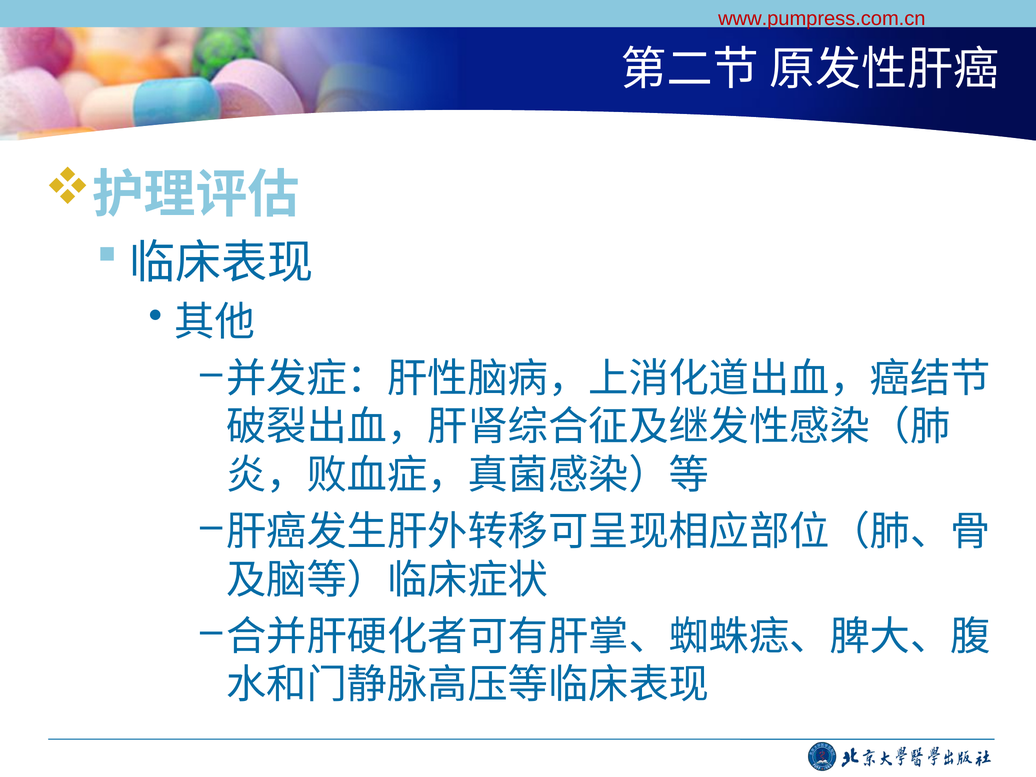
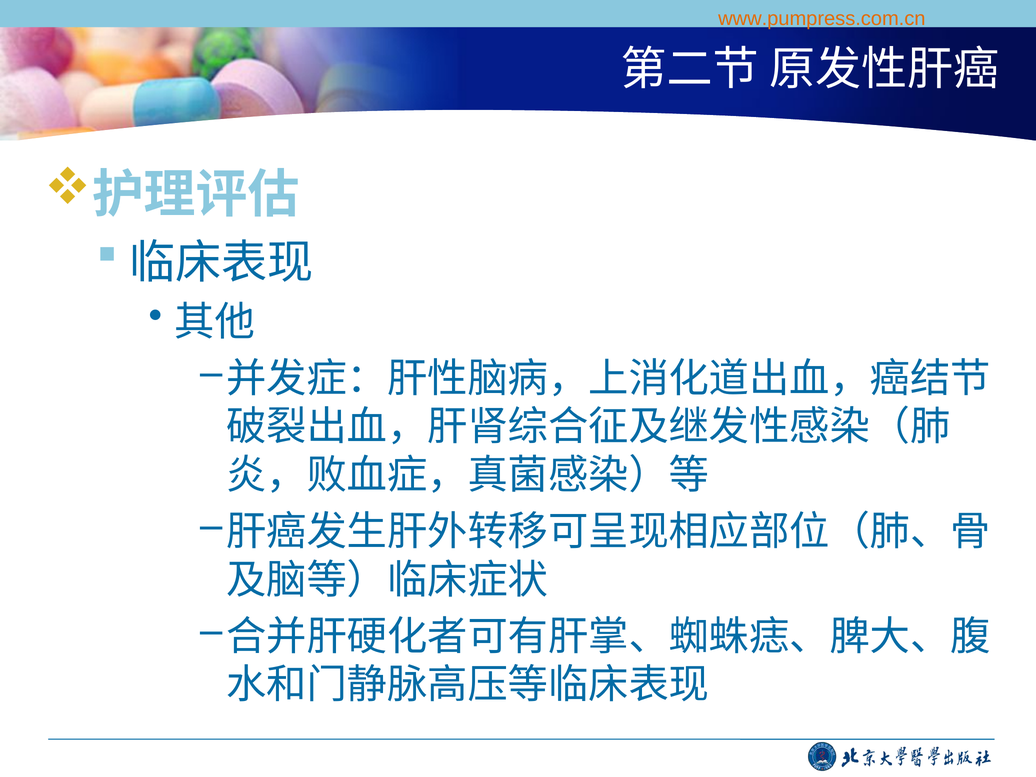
www.pumpress.com.cn colour: red -> orange (822, 19)
